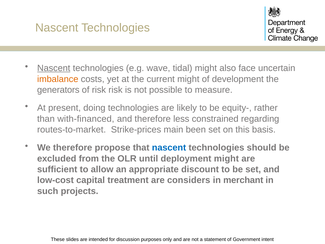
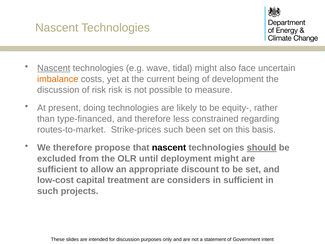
current might: might -> being (188, 79)
generators: generators -> discussion (58, 90)
with-financed: with-financed -> type-financed (86, 119)
Strike-prices main: main -> such (173, 130)
nascent colour: blue -> black (169, 148)
should underline: none -> present (262, 148)
in merchant: merchant -> sufficient (243, 180)
